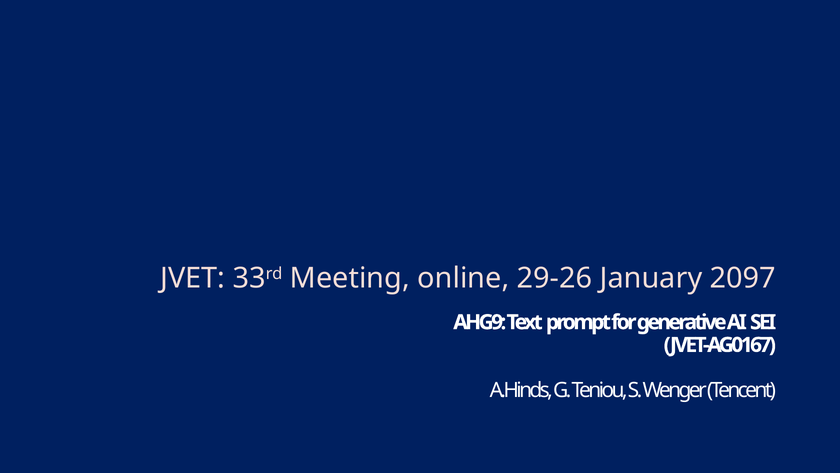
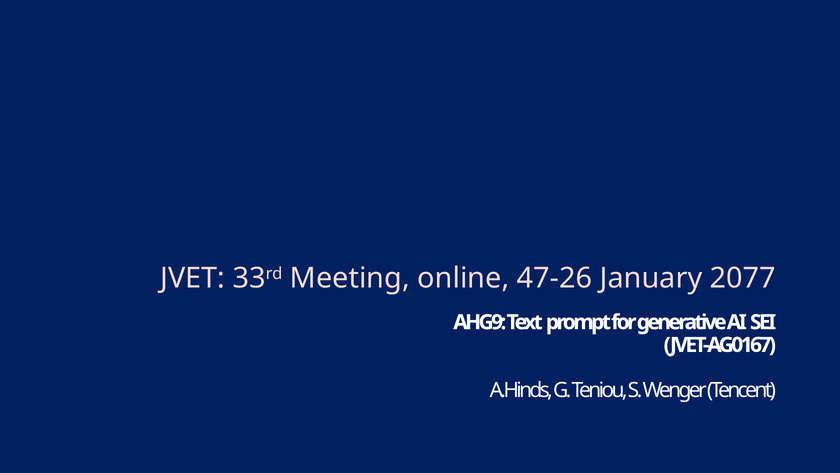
29-26: 29-26 -> 47-26 (554, 278)
2097: 2097 -> 2077 (743, 278)
